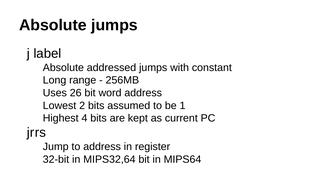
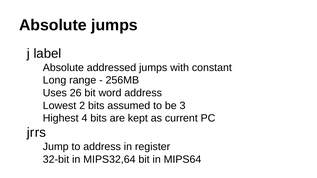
1: 1 -> 3 (183, 106)
